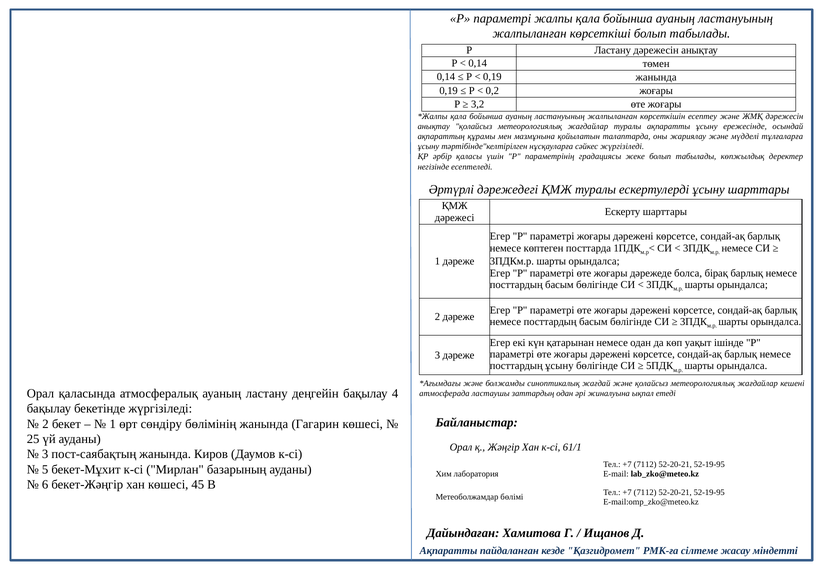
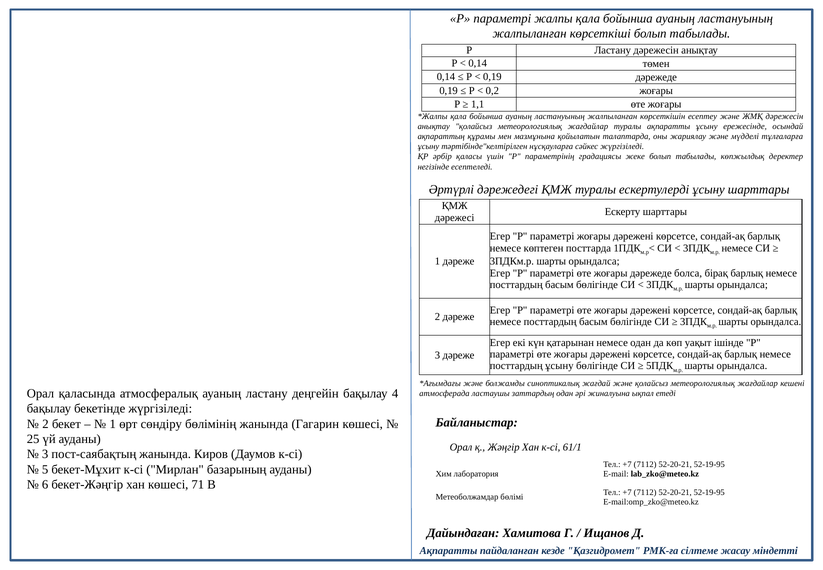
0,19 жанында: жанында -> дәрежеде (656, 77)
3,2: 3,2 -> 1,1 (478, 104)
45: 45 -> 71 (198, 484)
